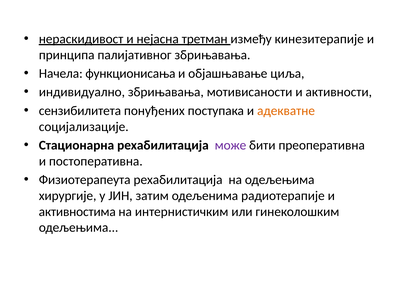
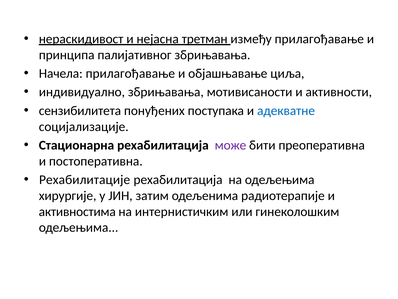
између кинезитерапије: кинезитерапије -> прилагођавање (319, 39)
Начела функционисања: функционисања -> прилагођавање (130, 73)
адекватне colour: orange -> blue (286, 110)
Физиотерапеута: Физиотерапеута -> Рехабилитације (85, 179)
